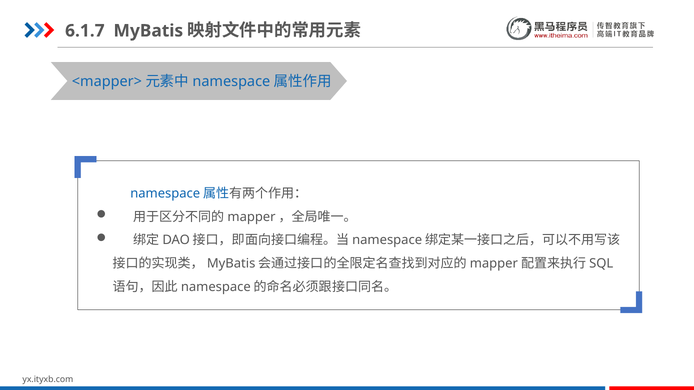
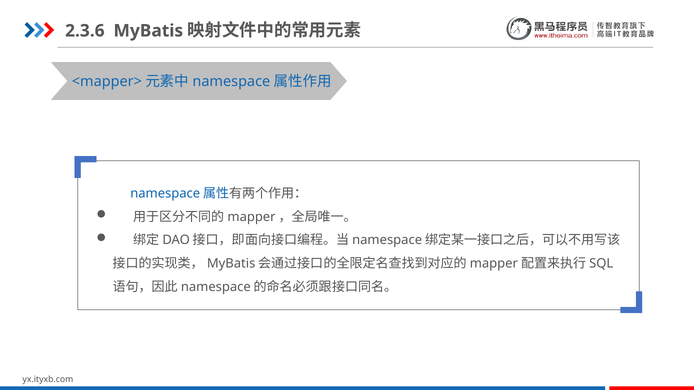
6.1.7: 6.1.7 -> 2.3.6 (85, 31)
